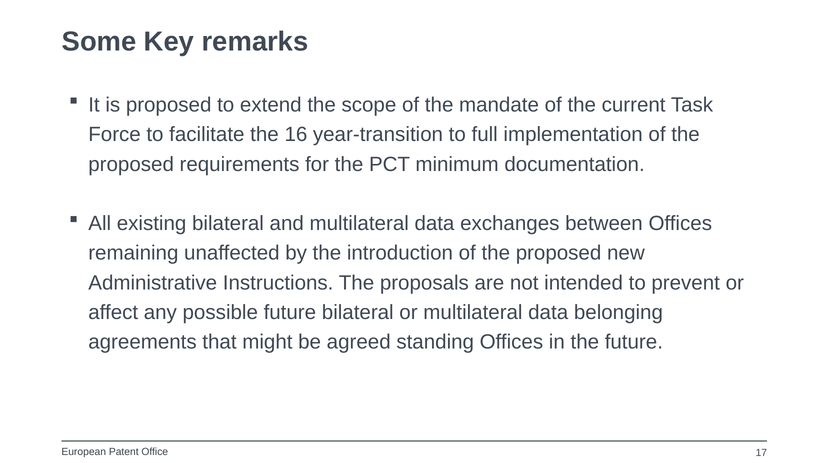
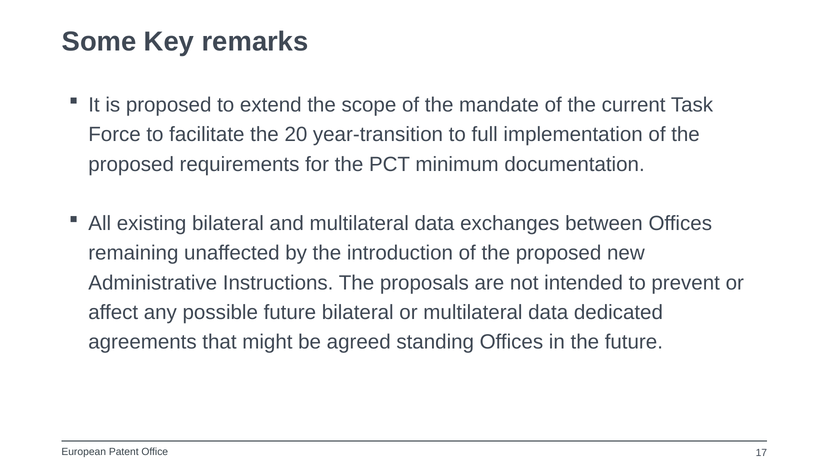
16: 16 -> 20 (296, 134)
belonging: belonging -> dedicated (618, 312)
